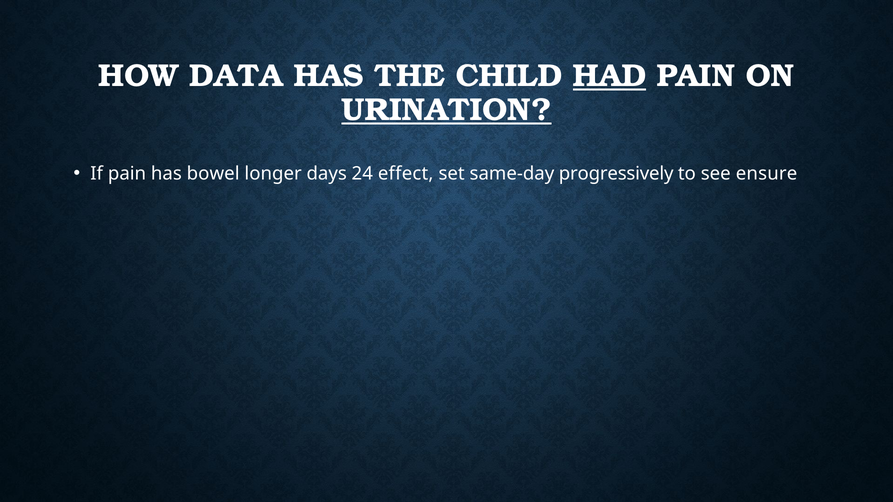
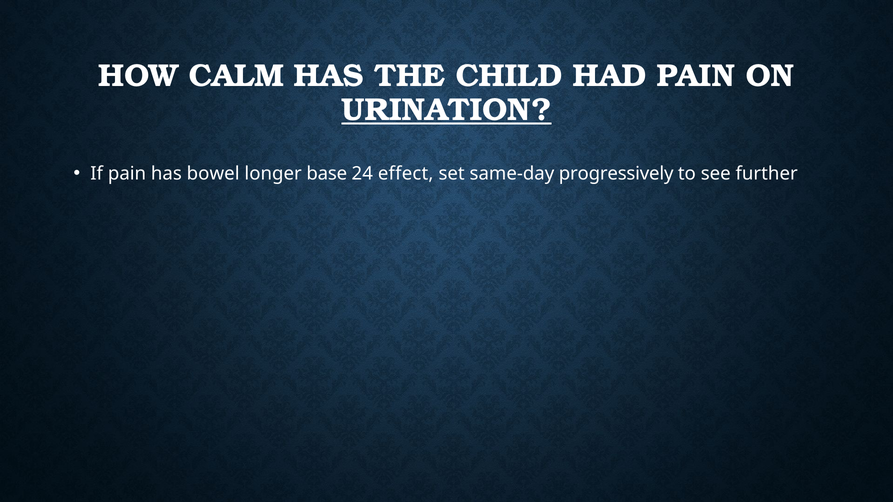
DATA: DATA -> CALM (236, 76)
HAD underline: present -> none (610, 76)
days: days -> base (327, 174)
ensure: ensure -> further (767, 174)
